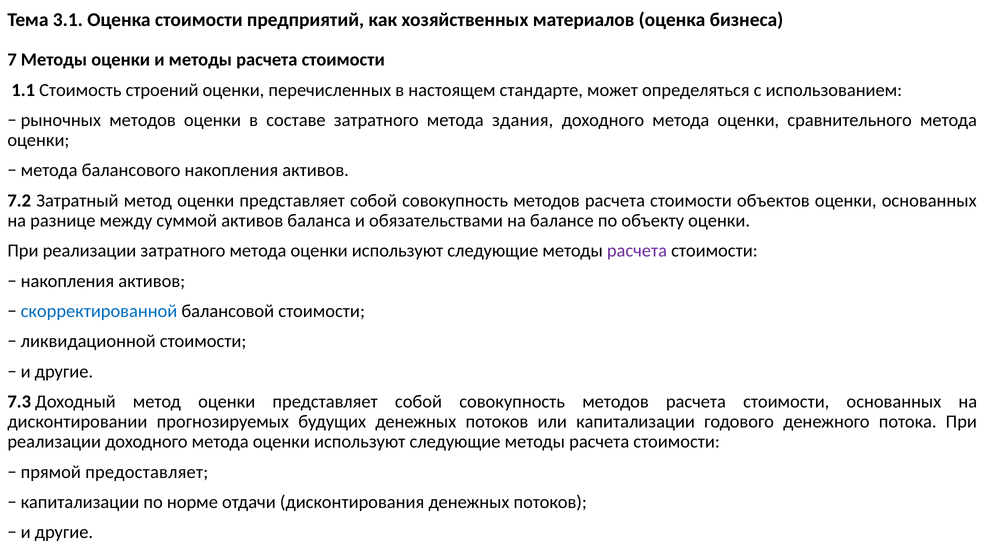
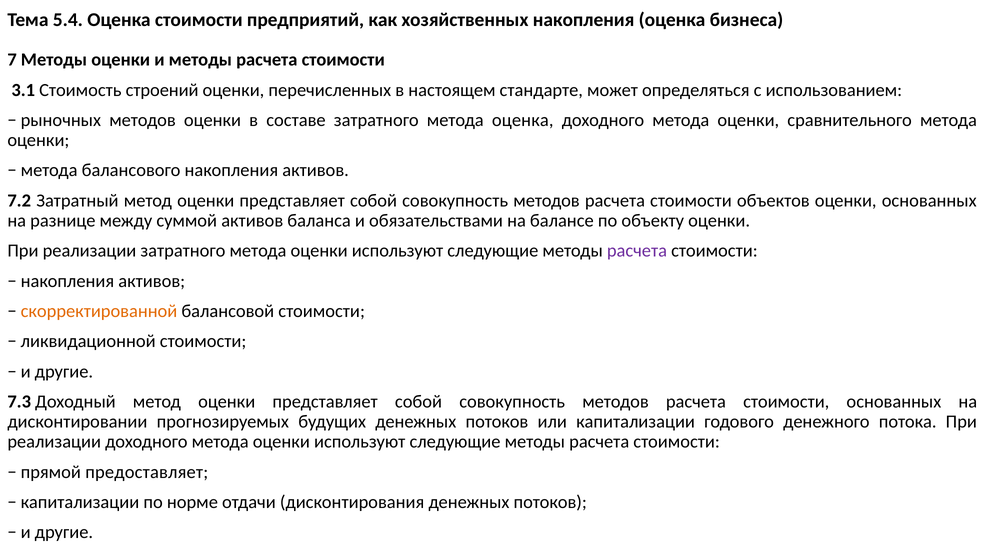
3.1: 3.1 -> 5.4 (68, 20)
хозяйственных материалов: материалов -> накопления (584, 20)
1.1: 1.1 -> 3.1 (23, 90)
метода здания: здания -> оценка (523, 120)
скорректированной colour: blue -> orange (99, 311)
